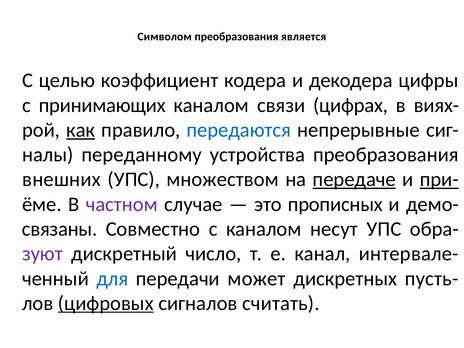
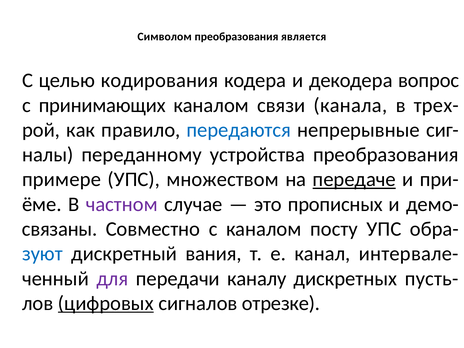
коэффициент: коэффициент -> кодирования (160, 81)
цифры: цифры -> вопрос (429, 81)
цифрах: цифрах -> канала (350, 105)
виях-: виях- -> трех- (436, 105)
как underline: present -> none (81, 130)
внешних: внешних -> примере (62, 180)
при- underline: present -> none (439, 180)
несут: несут -> посту (334, 229)
зуют colour: purple -> blue (42, 254)
число: число -> вания (214, 254)
для colour: blue -> purple (112, 279)
может: может -> каналу (257, 279)
считать: считать -> отрезке (281, 303)
